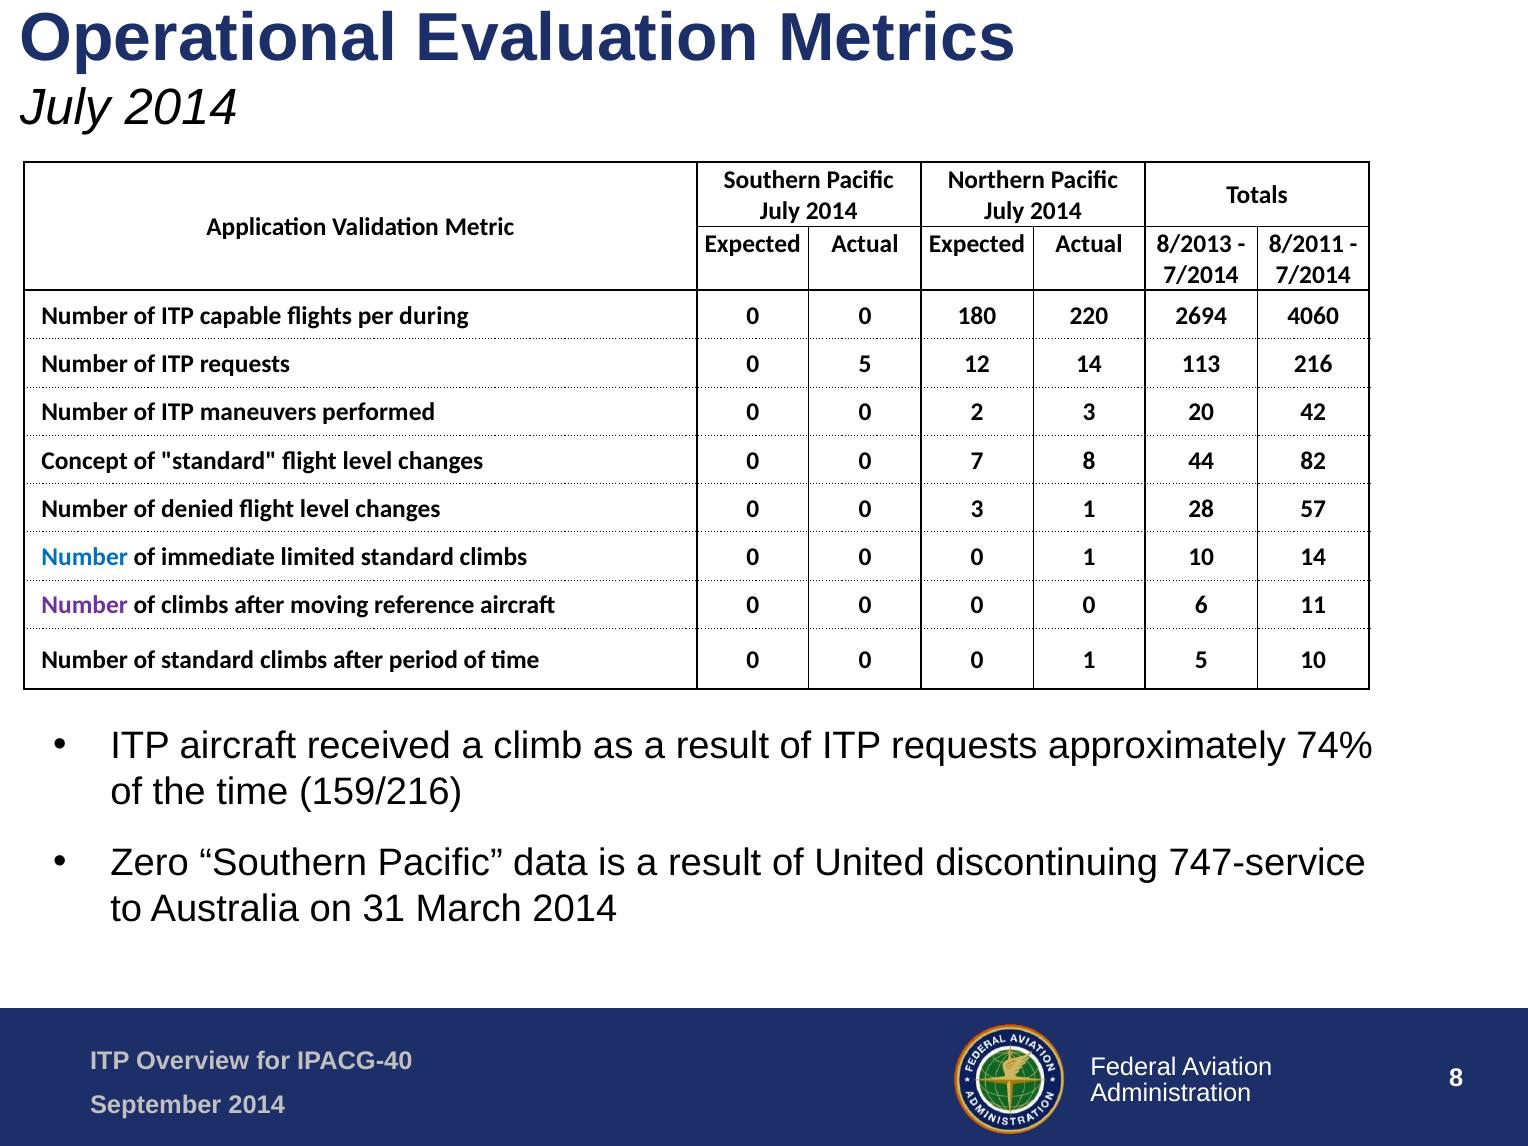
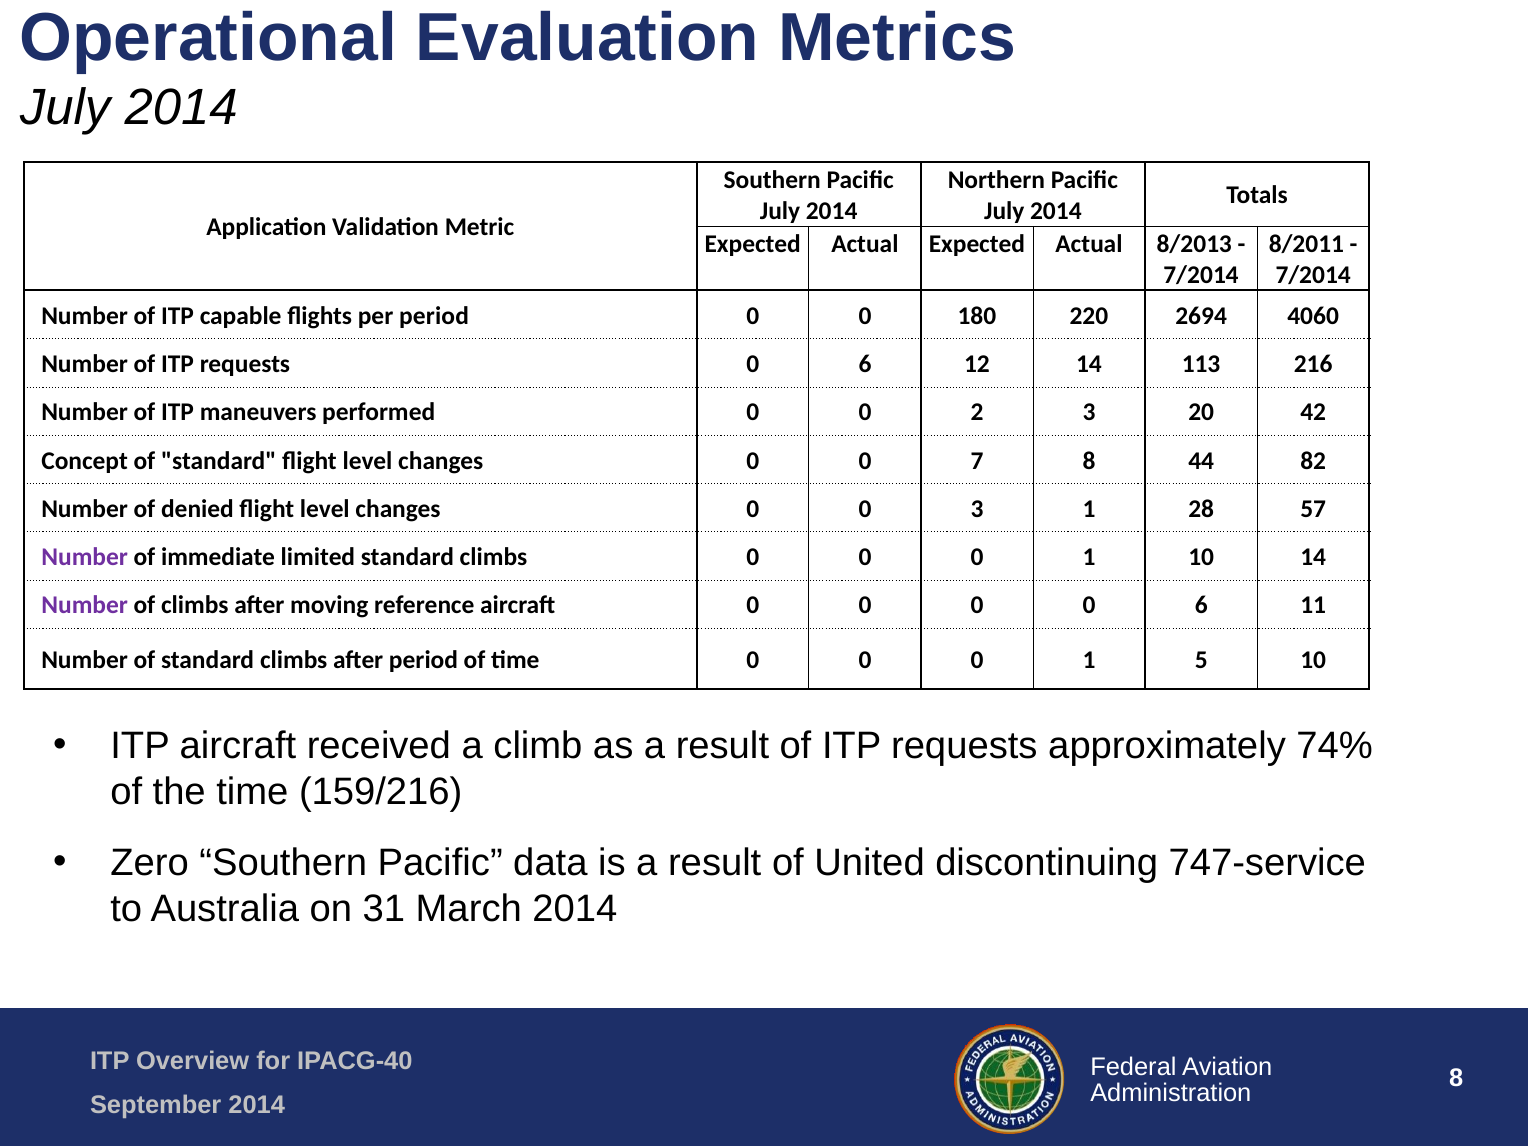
per during: during -> period (434, 316)
requests 0 5: 5 -> 6 (865, 364)
Number colour: blue -> purple (85, 557)
